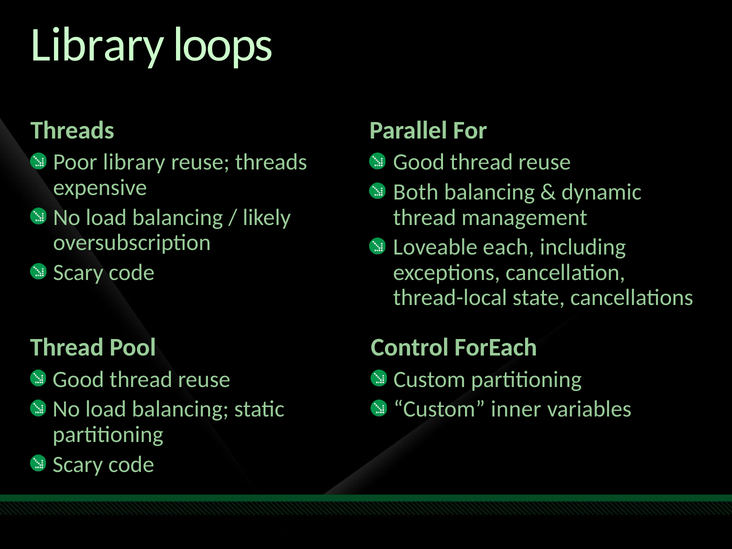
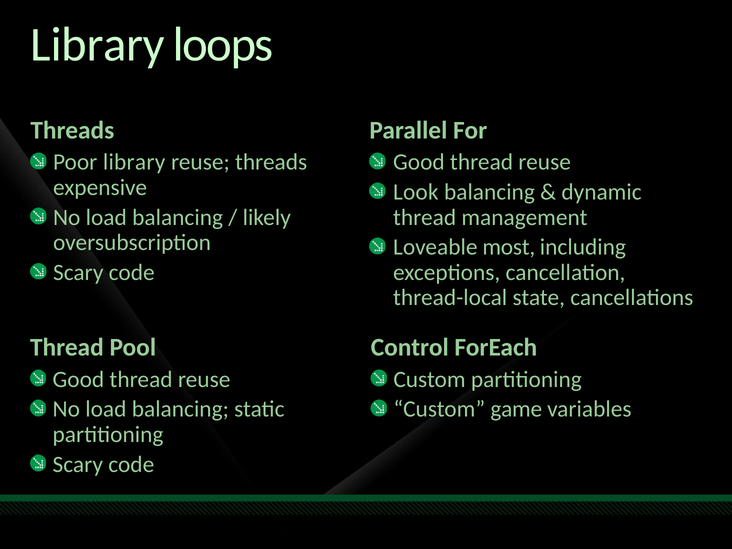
Both: Both -> Look (416, 192)
each: each -> most (509, 247)
inner: inner -> game (516, 409)
